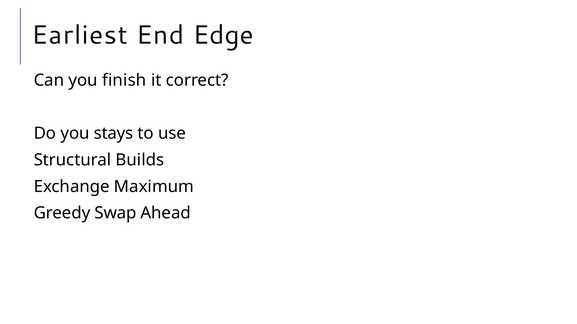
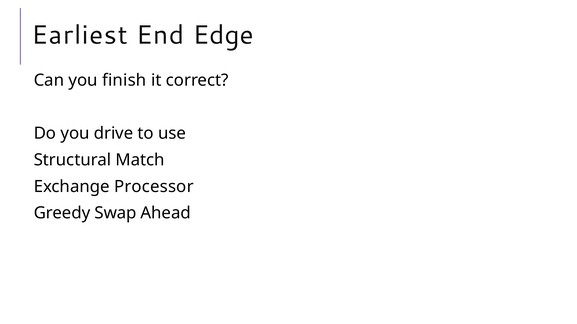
stays: stays -> drive (114, 134)
Builds: Builds -> Match (140, 160)
Maximum: Maximum -> Processor (154, 187)
